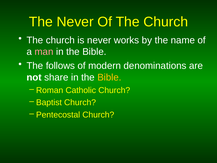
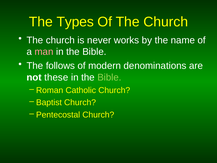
The Never: Never -> Types (75, 22)
share: share -> these (56, 77)
Bible colour: yellow -> light green (109, 77)
